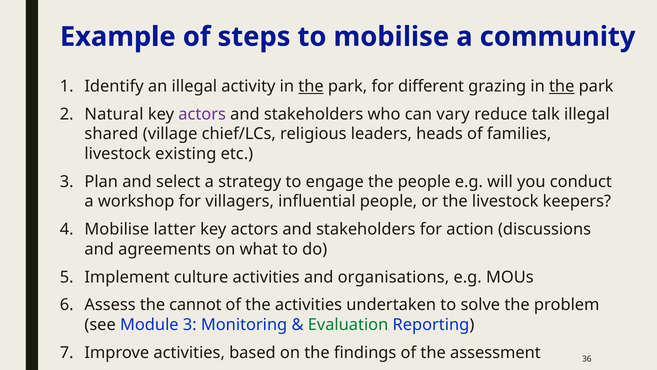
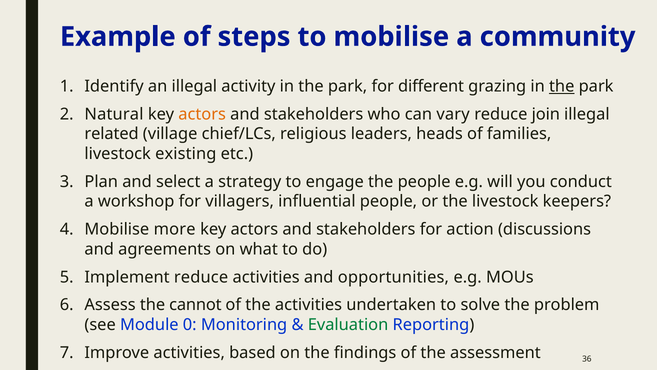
the underline: present -> none (311, 86)
actors colour: purple -> orange (202, 114)
talk: talk -> join (546, 114)
shared: shared -> related (112, 134)
latter: latter -> more (175, 229)
Implement culture: culture -> reduce (201, 277)
organisations: organisations -> opportunities (393, 277)
Module 3: 3 -> 0 (190, 324)
